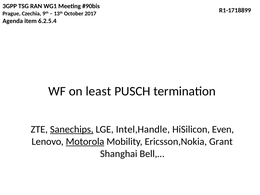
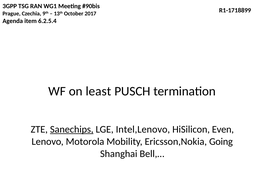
Intel,Handle: Intel,Handle -> Intel,Lenovo (143, 129)
Motorola underline: present -> none (85, 142)
Grant: Grant -> Going (221, 142)
